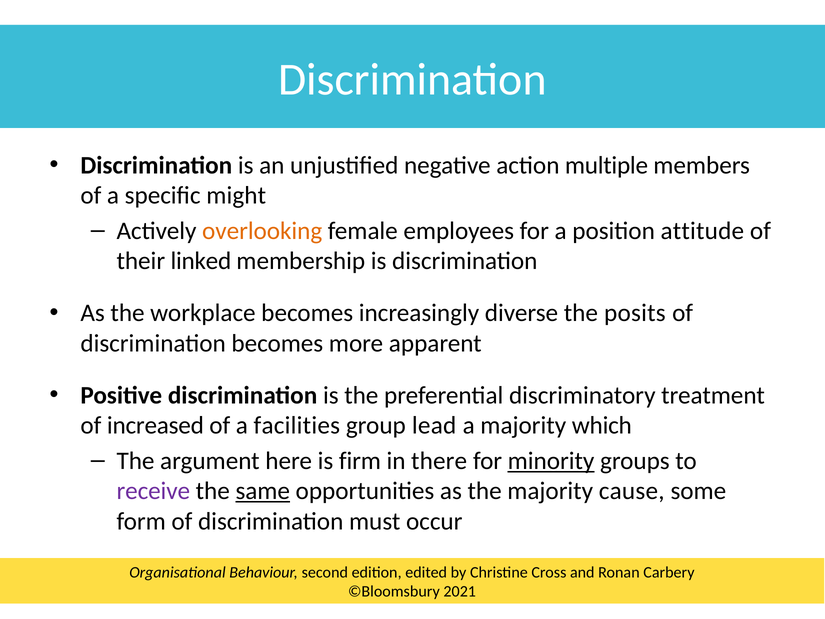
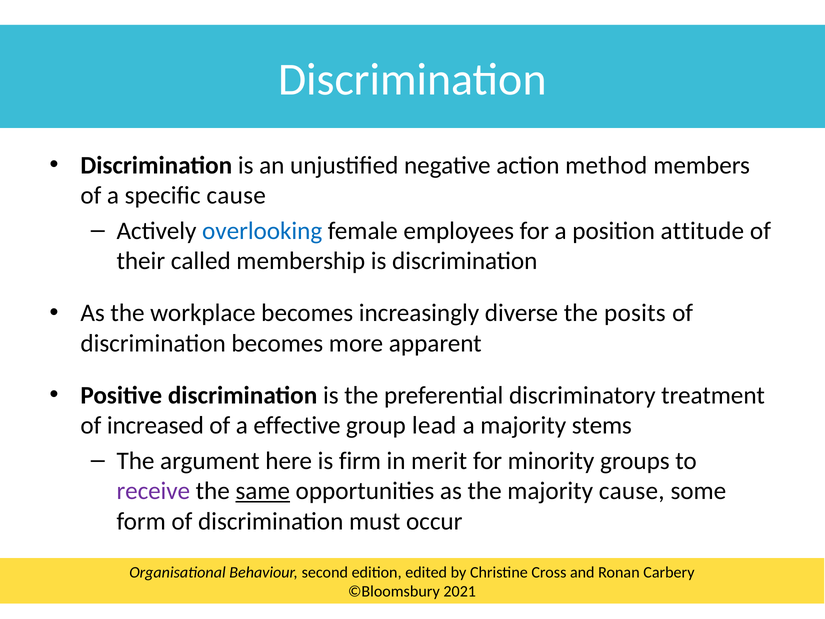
multiple: multiple -> method (606, 165)
specific might: might -> cause (236, 196)
overlooking colour: orange -> blue (262, 231)
linked: linked -> called (201, 261)
facilities: facilities -> effective (297, 425)
which: which -> stems (602, 425)
there: there -> merit (439, 461)
minority underline: present -> none (551, 461)
